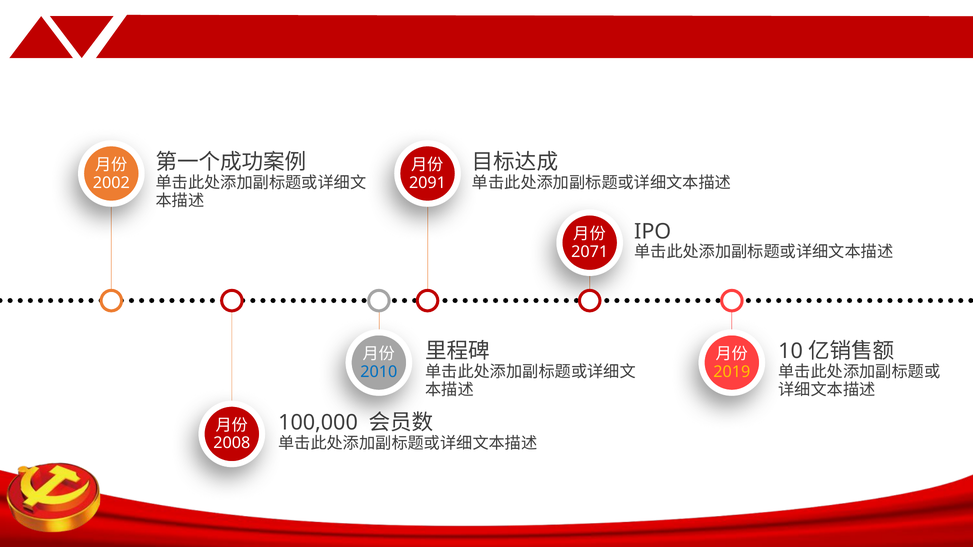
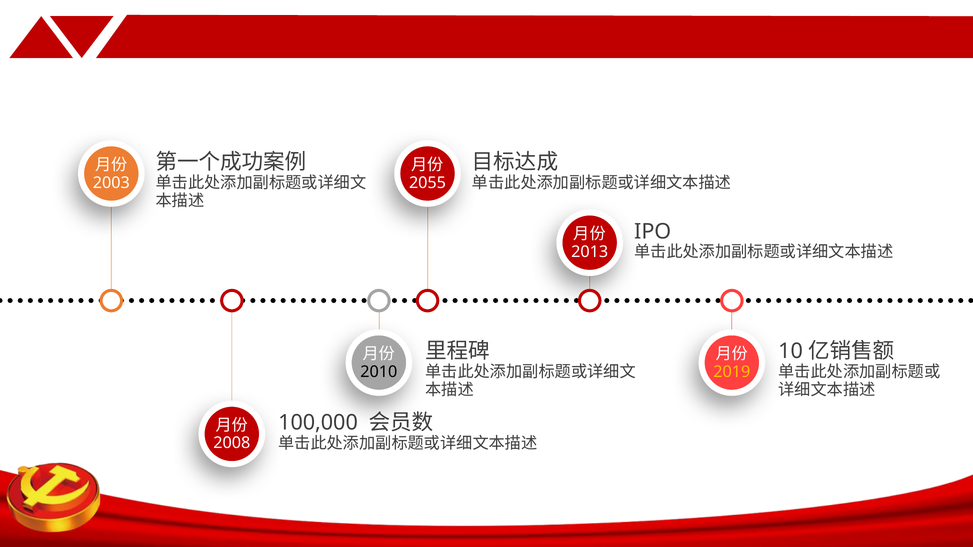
2002: 2002 -> 2003 (111, 183)
2091: 2091 -> 2055 (428, 183)
2071: 2071 -> 2013 (590, 252)
2010 colour: blue -> black (379, 372)
